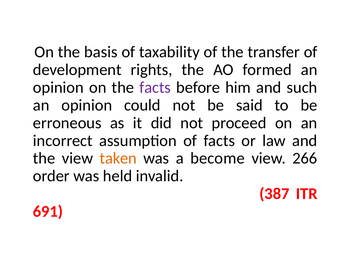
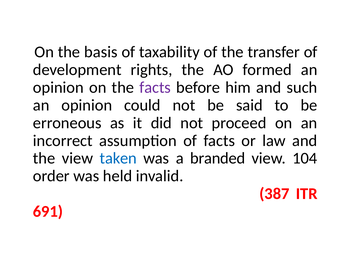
taken colour: orange -> blue (118, 159)
become: become -> branded (218, 159)
266: 266 -> 104 (305, 159)
